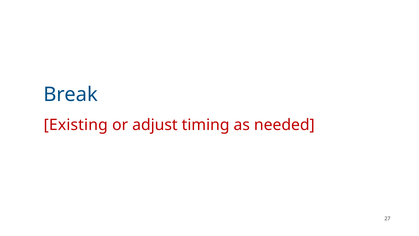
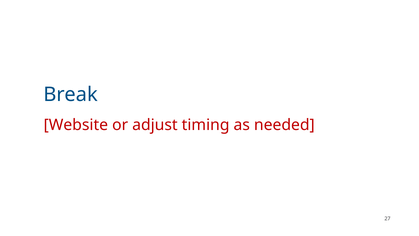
Existing: Existing -> Website (76, 125)
